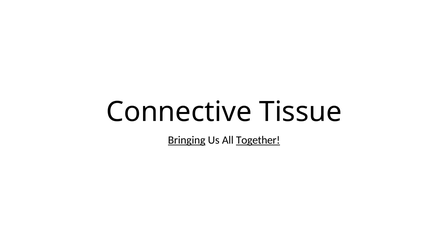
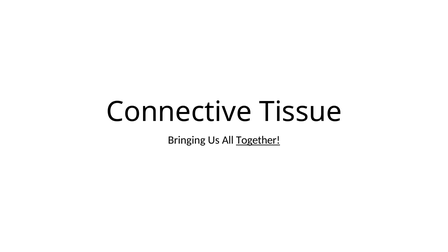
Bringing underline: present -> none (187, 140)
